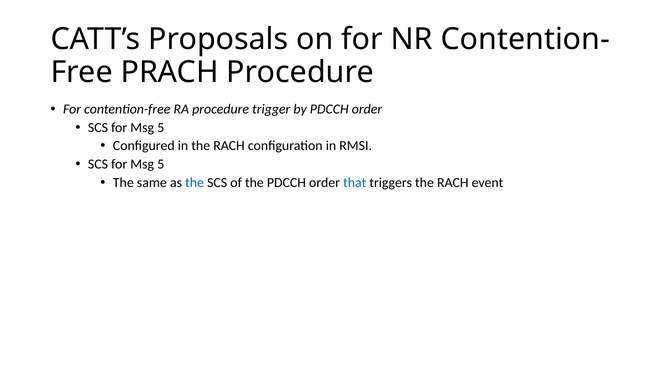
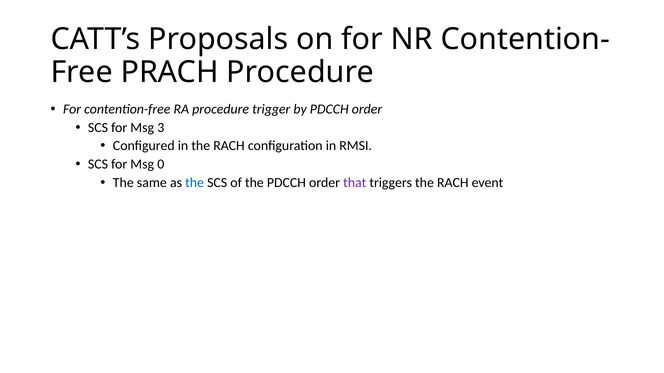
5: 5 -> 3 (161, 128)
5: 5 -> 0 (161, 164)
that colour: blue -> purple (355, 183)
